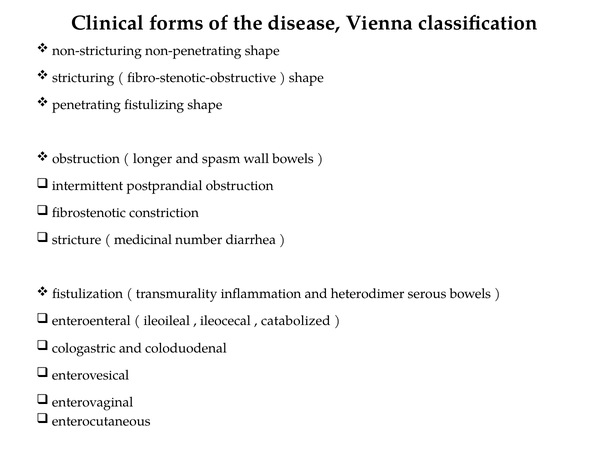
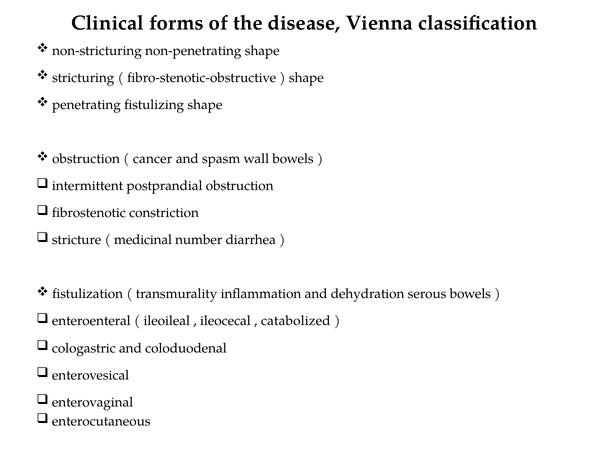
longer: longer -> cancer (153, 159)
heterodimer: heterodimer -> dehydration (368, 294)
